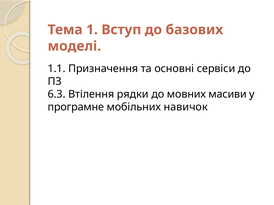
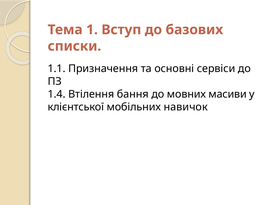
моделі: моделі -> списки (74, 46)
6.3: 6.3 -> 1.4 (57, 94)
рядки: рядки -> бання (133, 94)
програмне: програмне -> клієнтської (76, 107)
